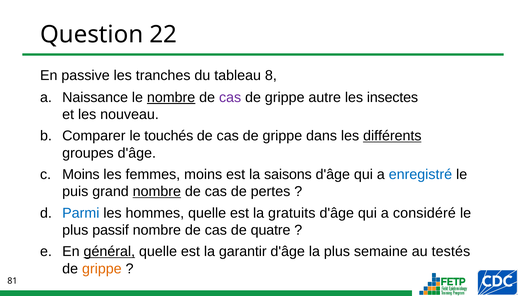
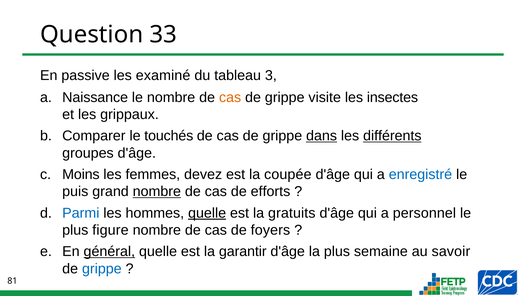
22: 22 -> 33 (163, 35)
tranches: tranches -> examiné (163, 75)
8: 8 -> 3 (271, 75)
nombre underline: present -> none (171, 97)
cas colour: purple -> orange (230, 97)
autre: autre -> visite (325, 97)
nouveau: nouveau -> grippaux (129, 114)
dans underline: none -> present (322, 136)
femmes moins: moins -> devez (203, 174)
saisons: saisons -> coupée (288, 174)
pertes: pertes -> efforts (271, 191)
quelle underline: none -> present (207, 213)
considéré: considéré -> personnel (424, 213)
passif: passif -> figure (110, 230)
quatre: quatre -> foyers (270, 230)
testés: testés -> savoir (451, 251)
grippe colour: orange -> blue (102, 269)
